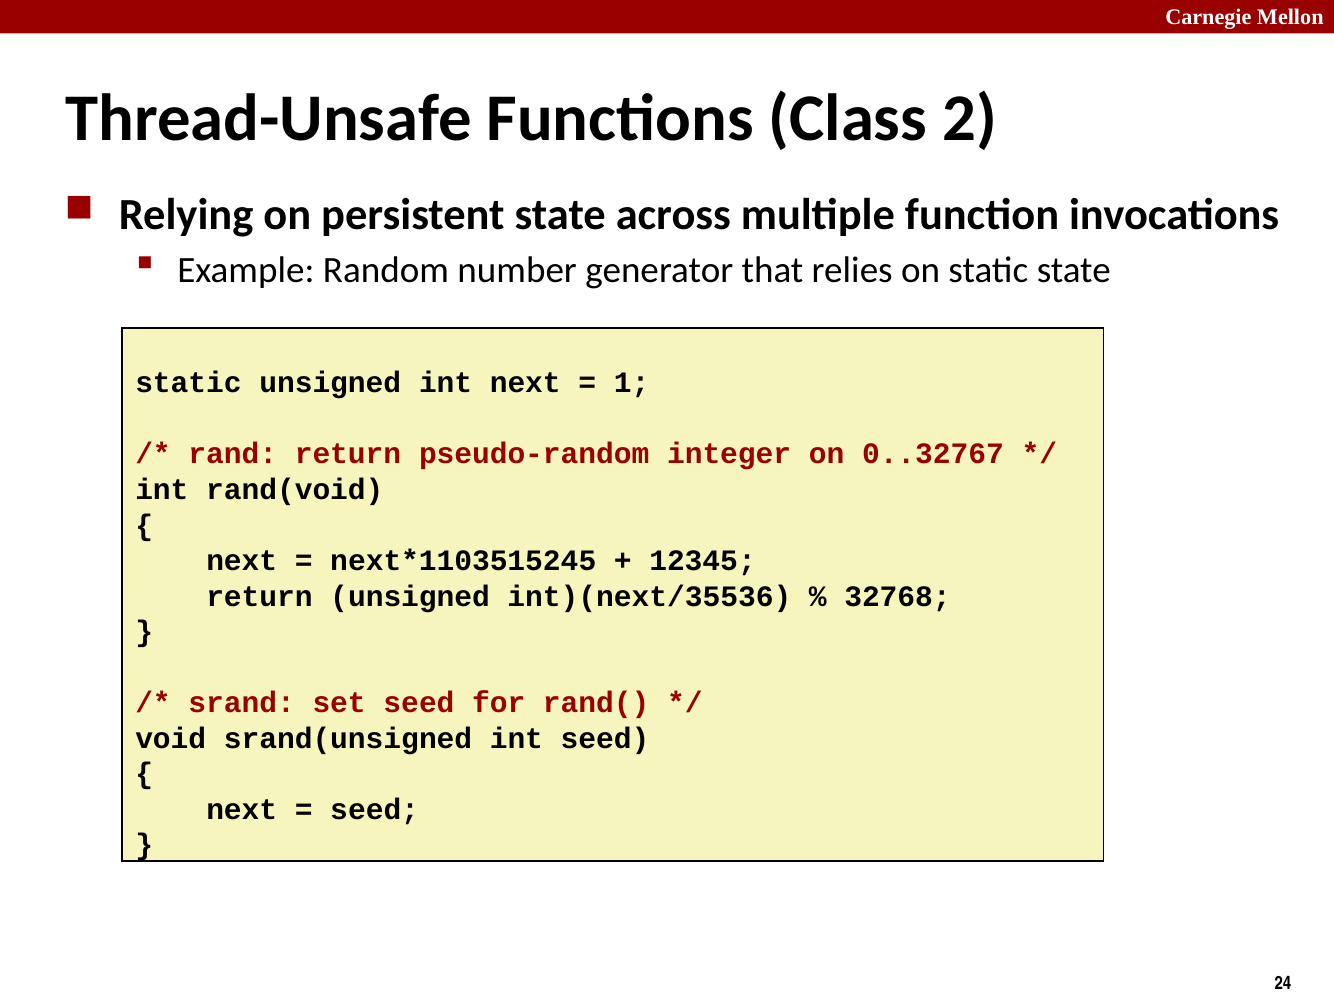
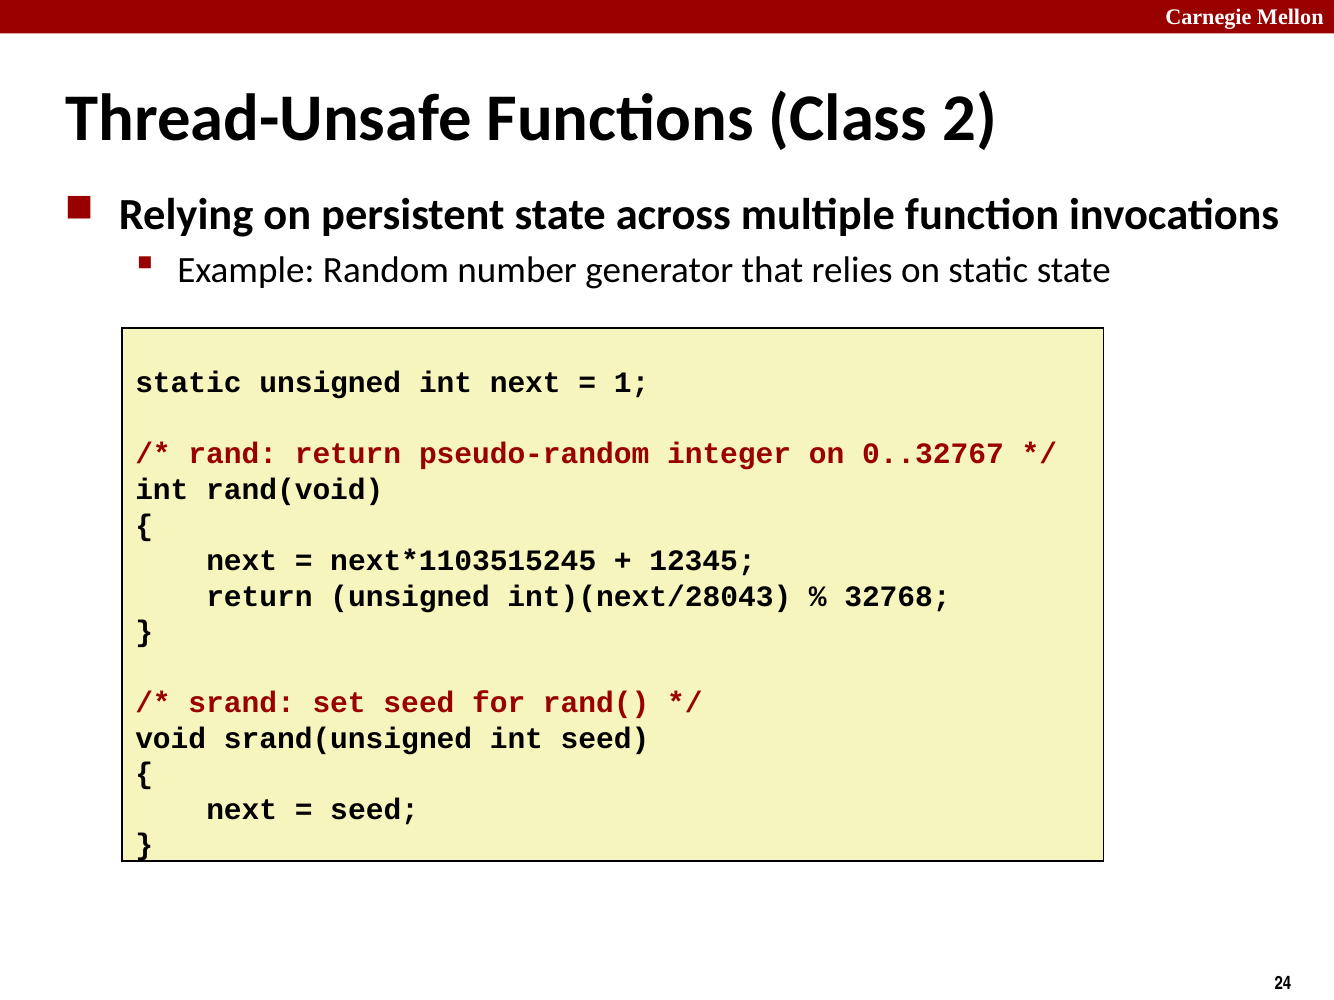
int)(next/35536: int)(next/35536 -> int)(next/28043 (649, 597)
